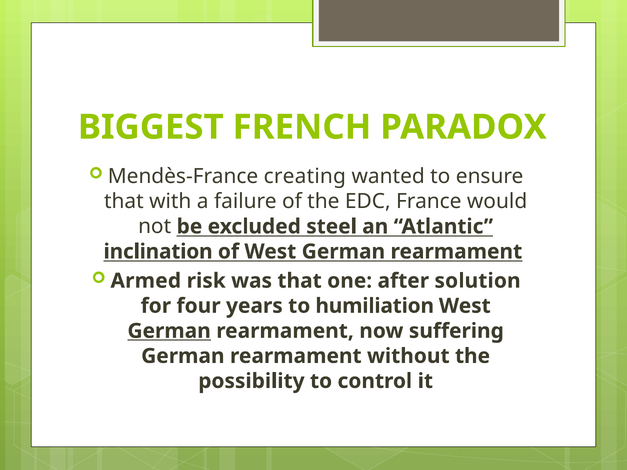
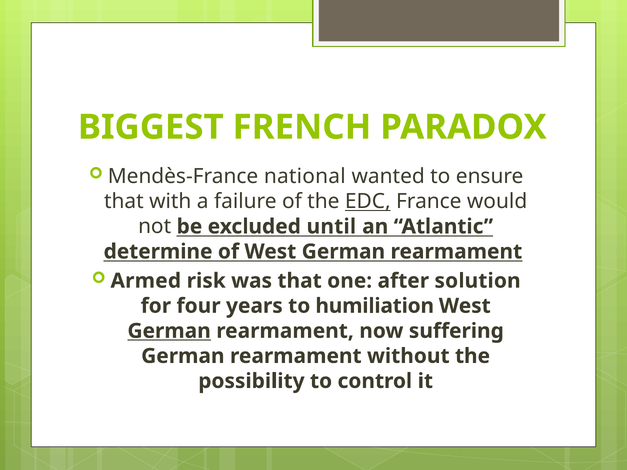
creating: creating -> national (305, 176)
EDC underline: none -> present (368, 202)
steel: steel -> until (331, 227)
inclination: inclination -> determine (158, 252)
